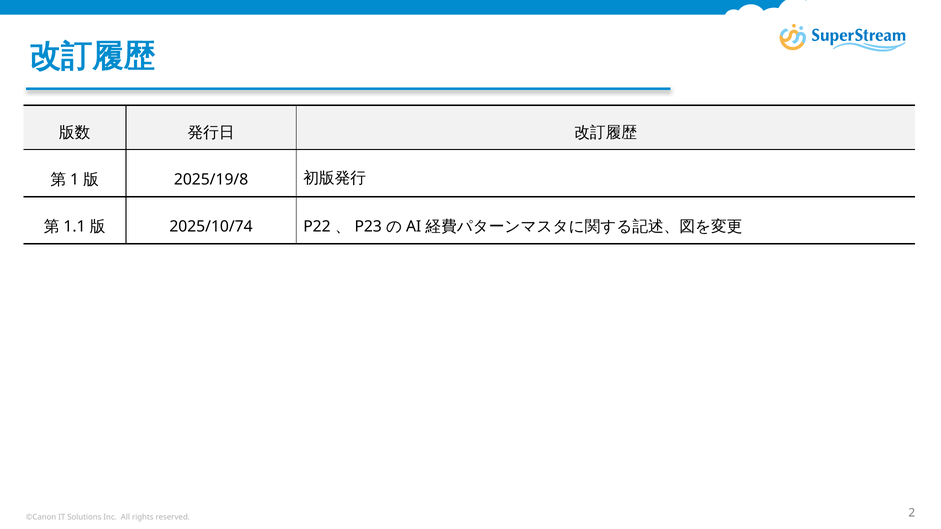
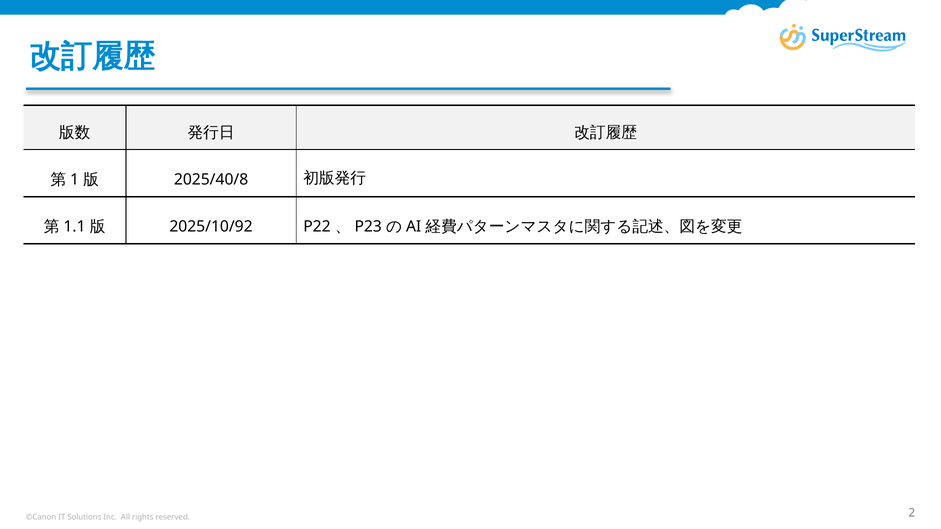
2025/19/8: 2025/19/8 -> 2025/40/8 (211, 180)
2025/10/74: 2025/10/74 -> 2025/10/92 (211, 227)
